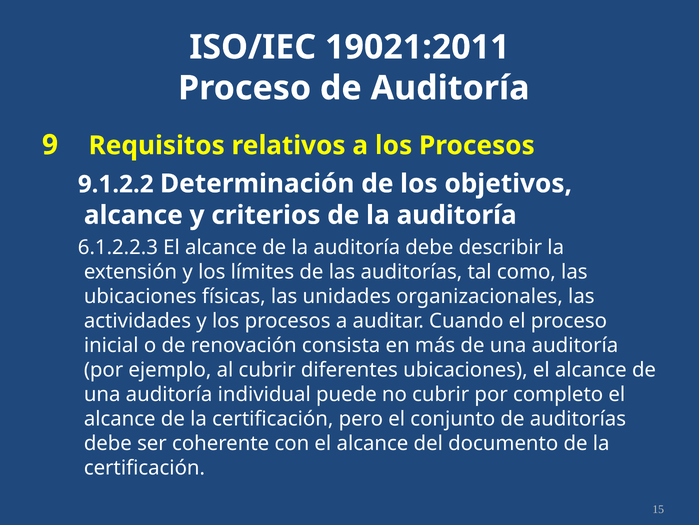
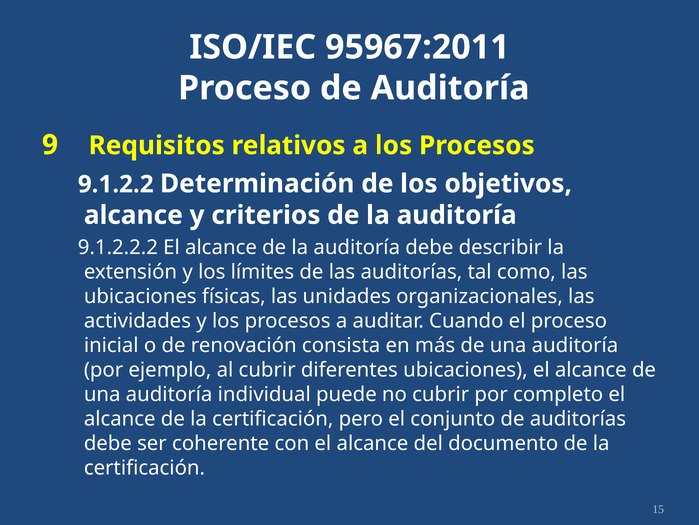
19021:2011: 19021:2011 -> 95967:2011 (417, 47)
6.1.2.2.3: 6.1.2.2.3 -> 9.1.2.2.2 (118, 247)
